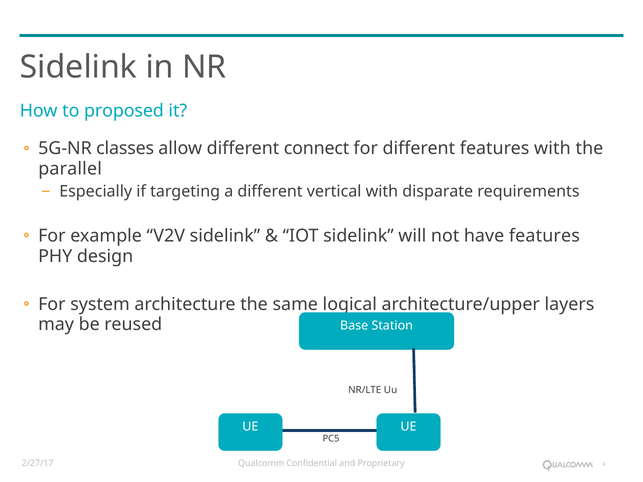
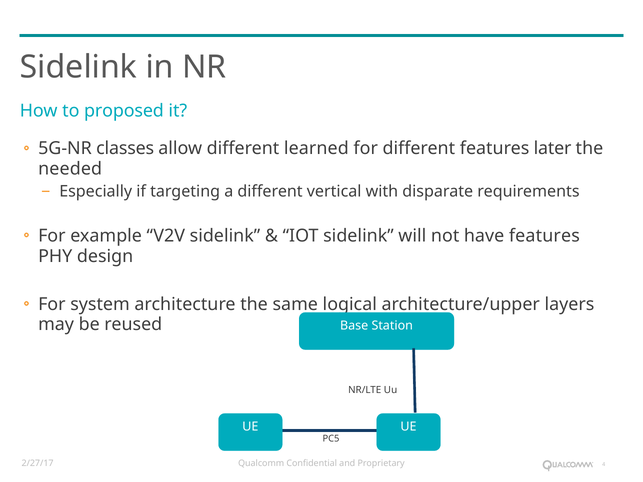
connect: connect -> learned (316, 149)
features with: with -> later (553, 149)
parallel: parallel -> needed (70, 169)
